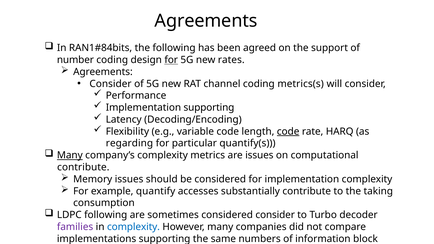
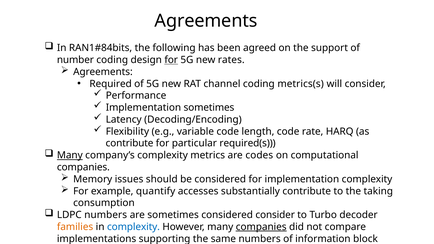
Consider: Consider -> Required (111, 84)
Implementation supporting: supporting -> sometimes (209, 108)
code underline: present -> none (288, 132)
regarding: regarding -> contribute (130, 143)
quantify(s: quantify(s -> required(s (248, 143)
are issues: issues -> codes (259, 155)
contribute: contribute -> companies (83, 167)
LDPC following: following -> numbers (106, 215)
families colour: purple -> orange (75, 227)
companies underline: none -> present (261, 227)
